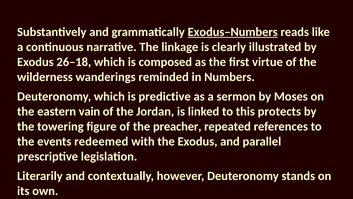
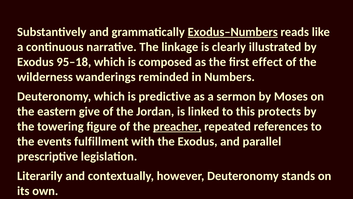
26–18: 26–18 -> 95–18 (74, 62)
virtue: virtue -> effect (267, 62)
vain: vain -> give (89, 111)
preacher underline: none -> present (177, 126)
redeemed: redeemed -> fulfillment (101, 141)
